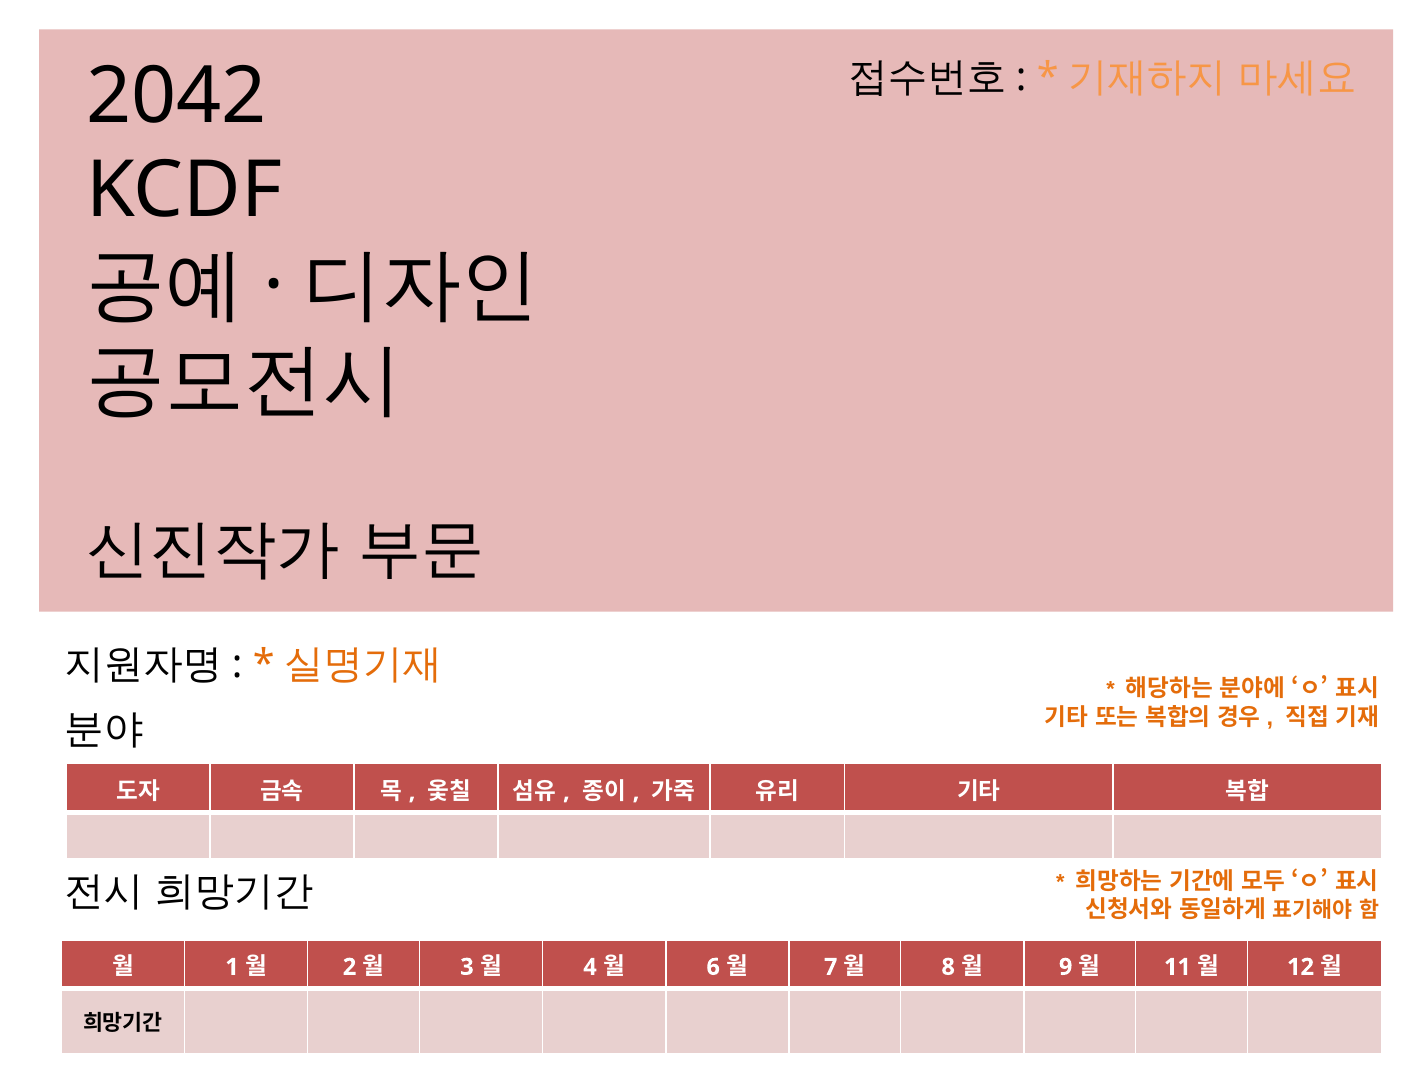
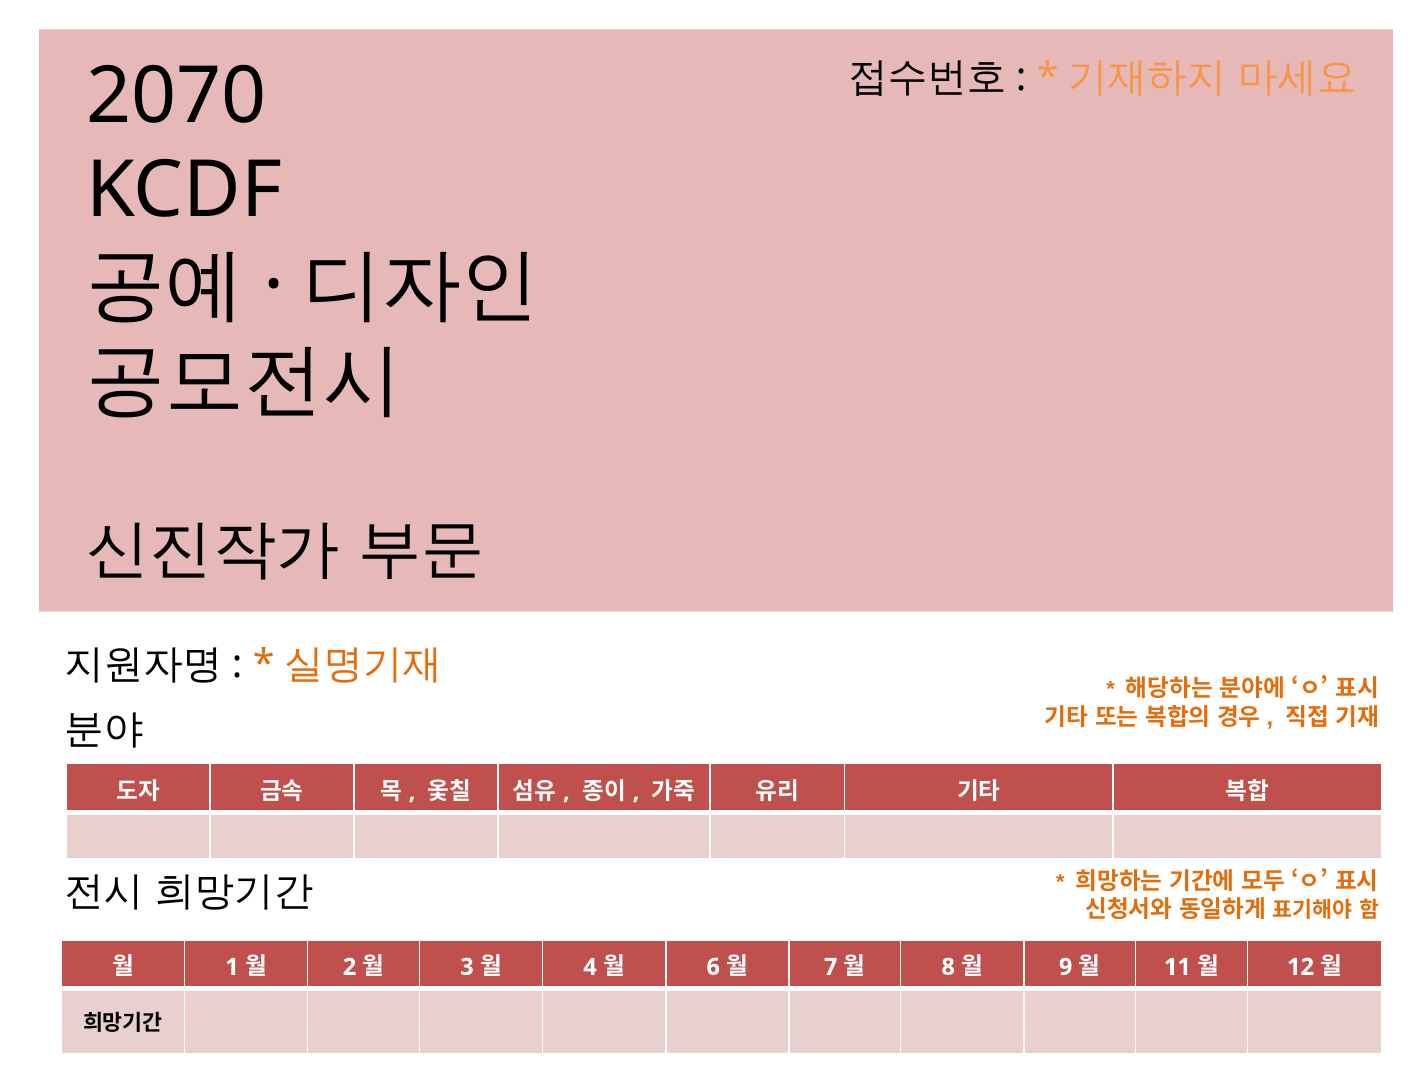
2042: 2042 -> 2070 (177, 96)
